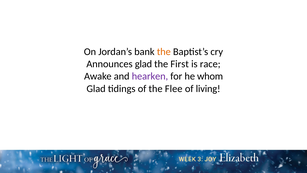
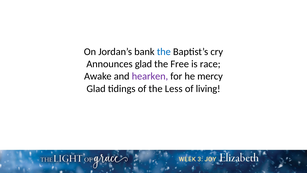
the colour: orange -> blue (164, 52)
First: First -> Free (180, 64)
whom: whom -> mercy (210, 76)
Flee: Flee -> Less (174, 88)
